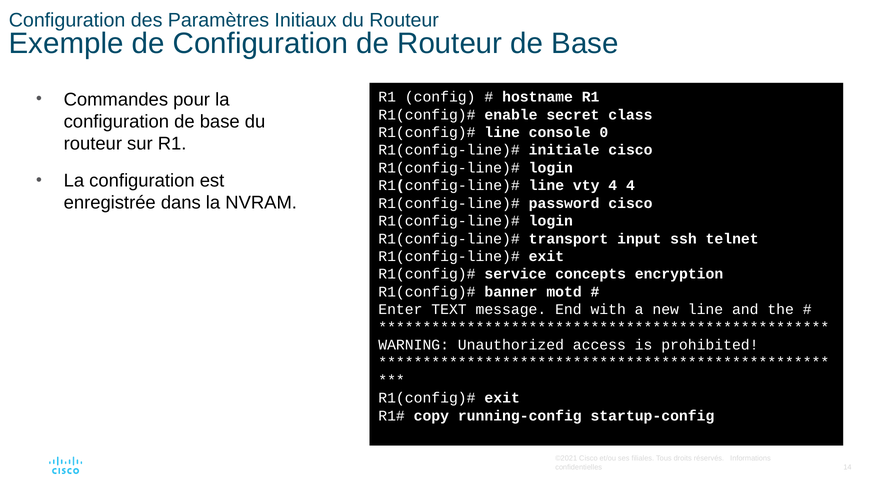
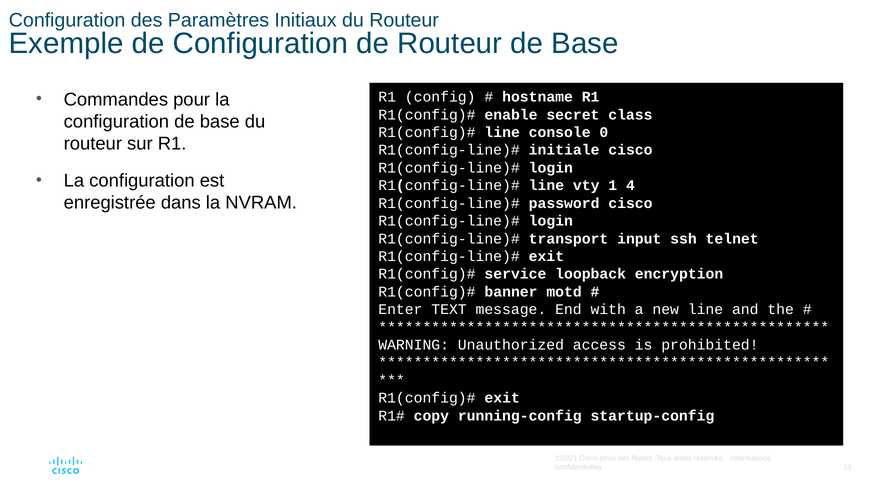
vty 4: 4 -> 1 (613, 185)
concepts: concepts -> loopback (591, 274)
